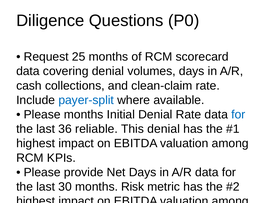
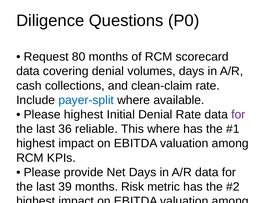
25: 25 -> 80 (79, 57)
Please months: months -> highest (84, 115)
for colour: blue -> purple (238, 115)
This denial: denial -> where (164, 129)
30: 30 -> 39 (65, 187)
